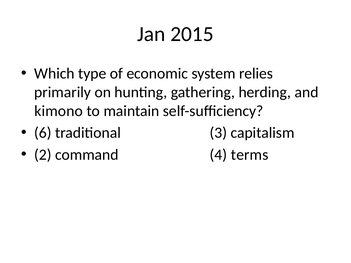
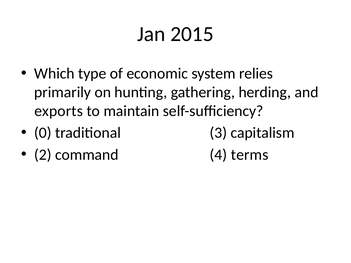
kimono: kimono -> exports (59, 111)
6: 6 -> 0 (43, 133)
